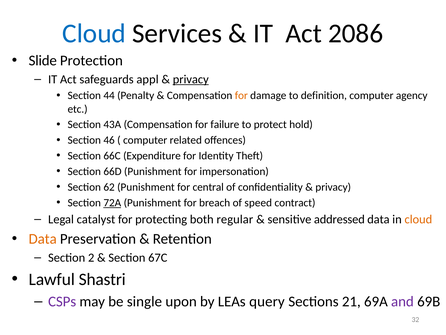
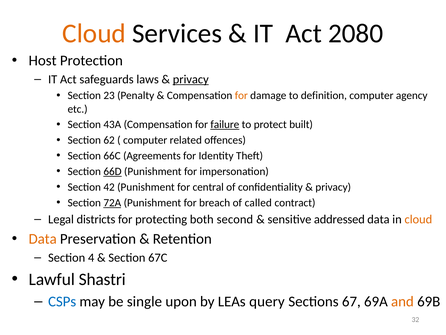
Cloud colour: blue -> orange (94, 33)
2086: 2086 -> 2080 (356, 33)
Slide: Slide -> Host (43, 61)
appl: appl -> laws (148, 79)
44: 44 -> 23 (109, 95)
failure underline: none -> present (225, 124)
hold: hold -> built (301, 124)
46: 46 -> 62 (109, 140)
Expenditure: Expenditure -> Agreements (152, 156)
66D underline: none -> present (112, 171)
62: 62 -> 42 (109, 187)
speed: speed -> called (258, 202)
catalyst: catalyst -> districts (96, 219)
regular: regular -> second (235, 219)
2: 2 -> 4 (91, 257)
CSPs colour: purple -> blue (62, 301)
21: 21 -> 67 (351, 301)
and colour: purple -> orange (402, 301)
